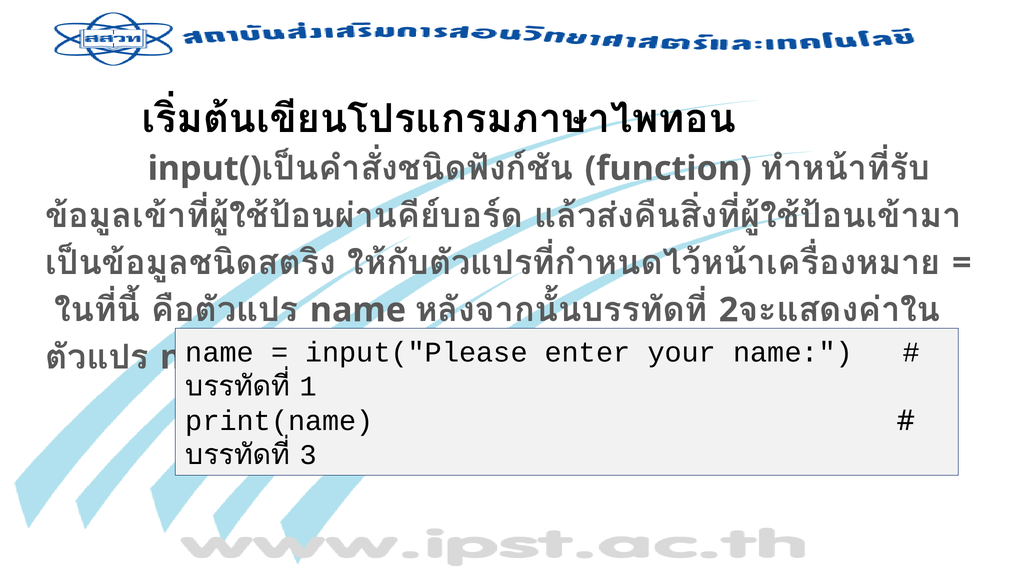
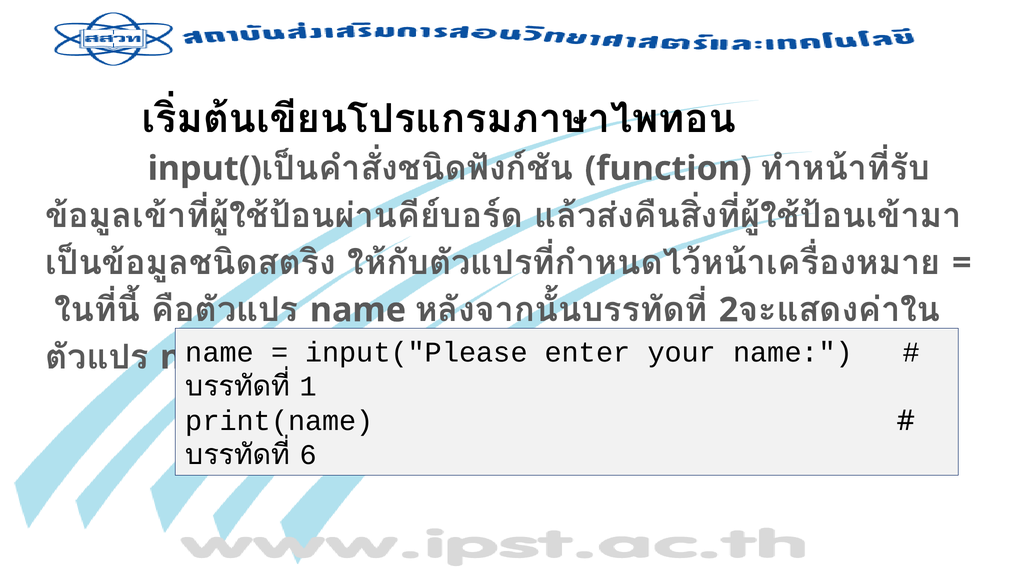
3: 3 -> 6 (308, 455)
